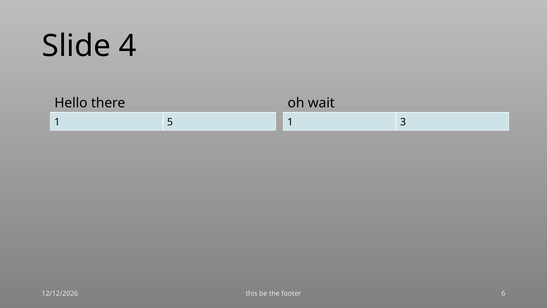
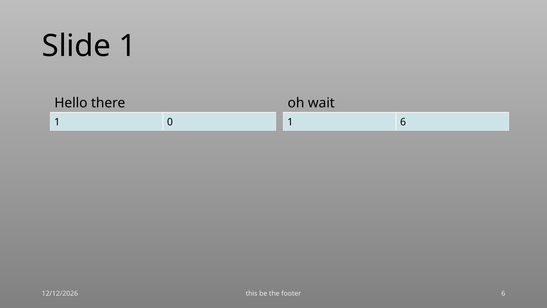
Slide 4: 4 -> 1 (128, 46)
5: 5 -> 0 (170, 122)
1 3: 3 -> 6 (403, 122)
